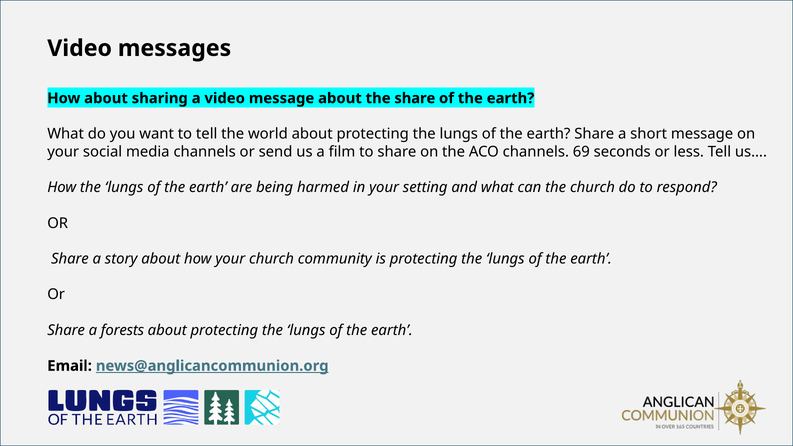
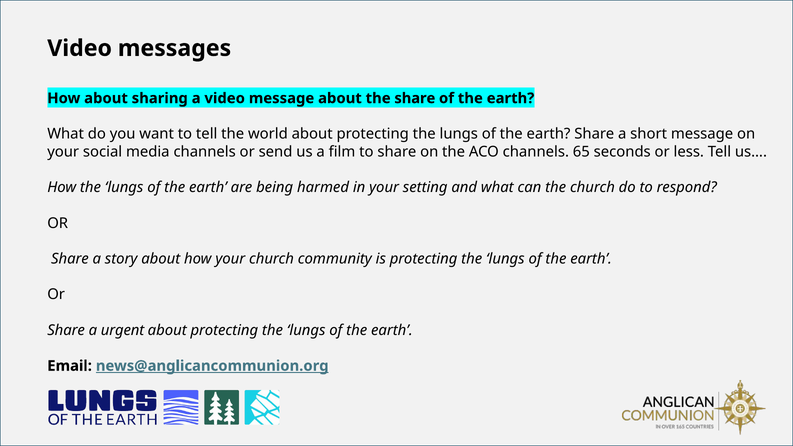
69: 69 -> 65 (581, 152)
forests: forests -> urgent (123, 330)
